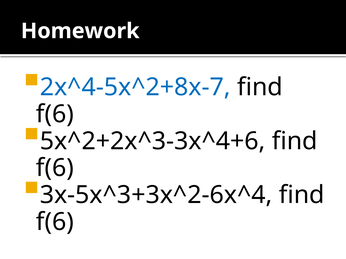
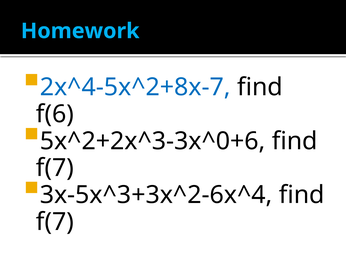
Homework colour: white -> light blue (80, 31)
5x^2+2x^3-3x^4+6: 5x^2+2x^3-3x^4+6 -> 5x^2+2x^3-3x^0+6 (153, 141)
f(6: f(6 -> f(7 (55, 168)
f(6: f(6 -> f(7 (55, 222)
